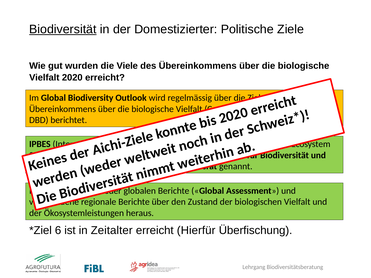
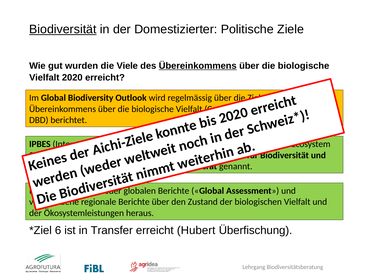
Übereinkommens underline: none -> present (198, 66)
Zeitalter: Zeitalter -> Transfer (112, 231)
Hierfür: Hierfür -> Hubert (196, 231)
